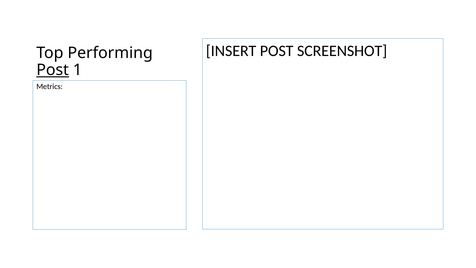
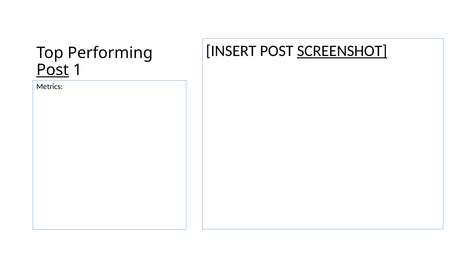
SCREENSHOT underline: none -> present (342, 51)
